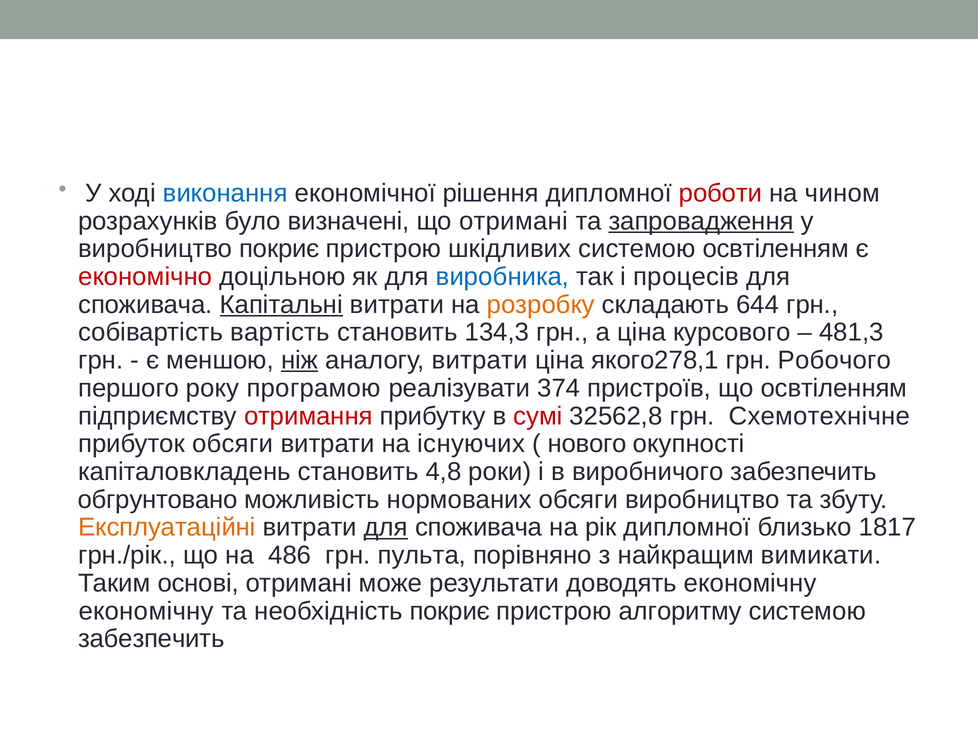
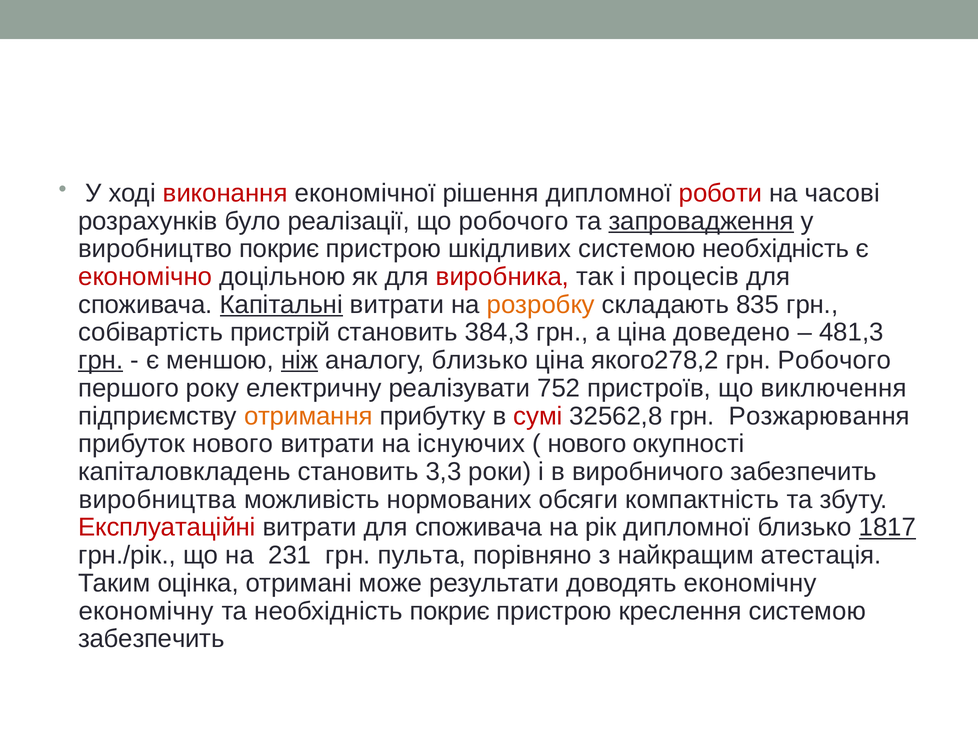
виконання colour: blue -> red (225, 193)
чином: чином -> часові (842, 193)
визначені: визначені -> реалізації (349, 221)
що отримані: отримані -> робочого (514, 221)
системою освтіленням: освтіленням -> необхідність (776, 249)
виробника colour: blue -> red (502, 277)
644: 644 -> 835 (758, 305)
вартість: вартість -> пристрій (280, 333)
134,3: 134,3 -> 384,3 (497, 333)
курсового: курсового -> доведено (732, 333)
грн underline: none -> present (101, 361)
аналогу витрати: витрати -> близько (480, 361)
якого278,1: якого278,1 -> якого278,2 (655, 361)
програмою: програмою -> електричну (314, 388)
374: 374 -> 752 (559, 388)
що освтіленням: освтіленням -> виключення (834, 388)
отримання colour: red -> orange (308, 416)
Схемотехнічне: Схемотехнічне -> Розжарювання (819, 416)
прибуток обсяги: обсяги -> нового (233, 444)
4,8: 4,8 -> 3,3 (444, 472)
обгрунтовано: обгрунтовано -> виробництва (157, 500)
обсяги виробництво: виробництво -> компактність (702, 500)
Експлуатаційні colour: orange -> red (167, 528)
для underline: present -> none (386, 528)
1817 underline: none -> present (887, 528)
486: 486 -> 231 (290, 556)
вимикати: вимикати -> атестація (821, 556)
основі: основі -> оцінка (198, 584)
алгоритму: алгоритму -> креслення (680, 611)
